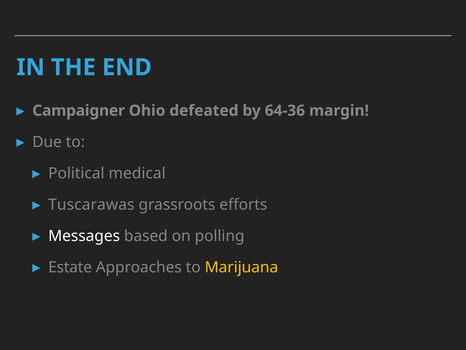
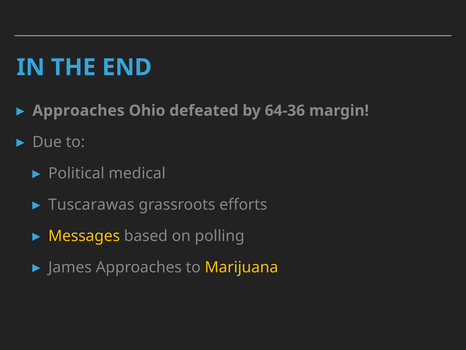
Campaigner: Campaigner -> Approaches (78, 110)
Messages colour: white -> yellow (84, 236)
Estate: Estate -> James (70, 267)
